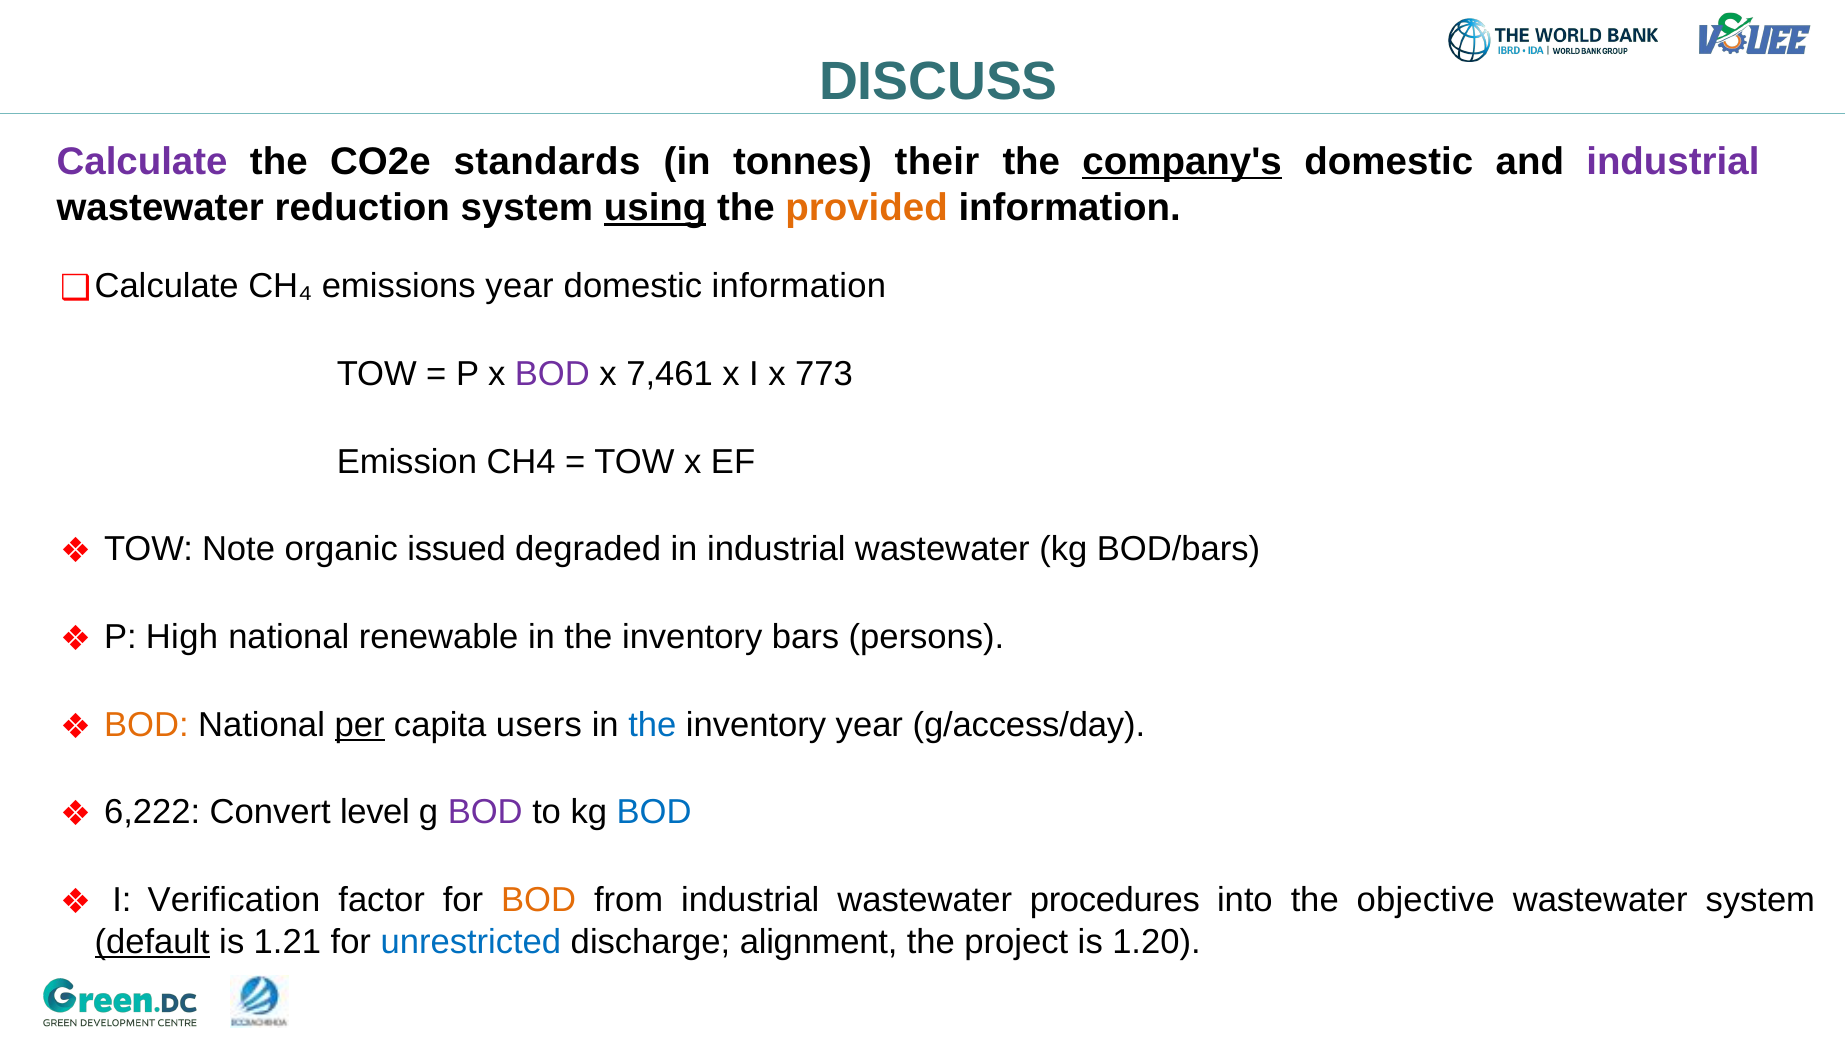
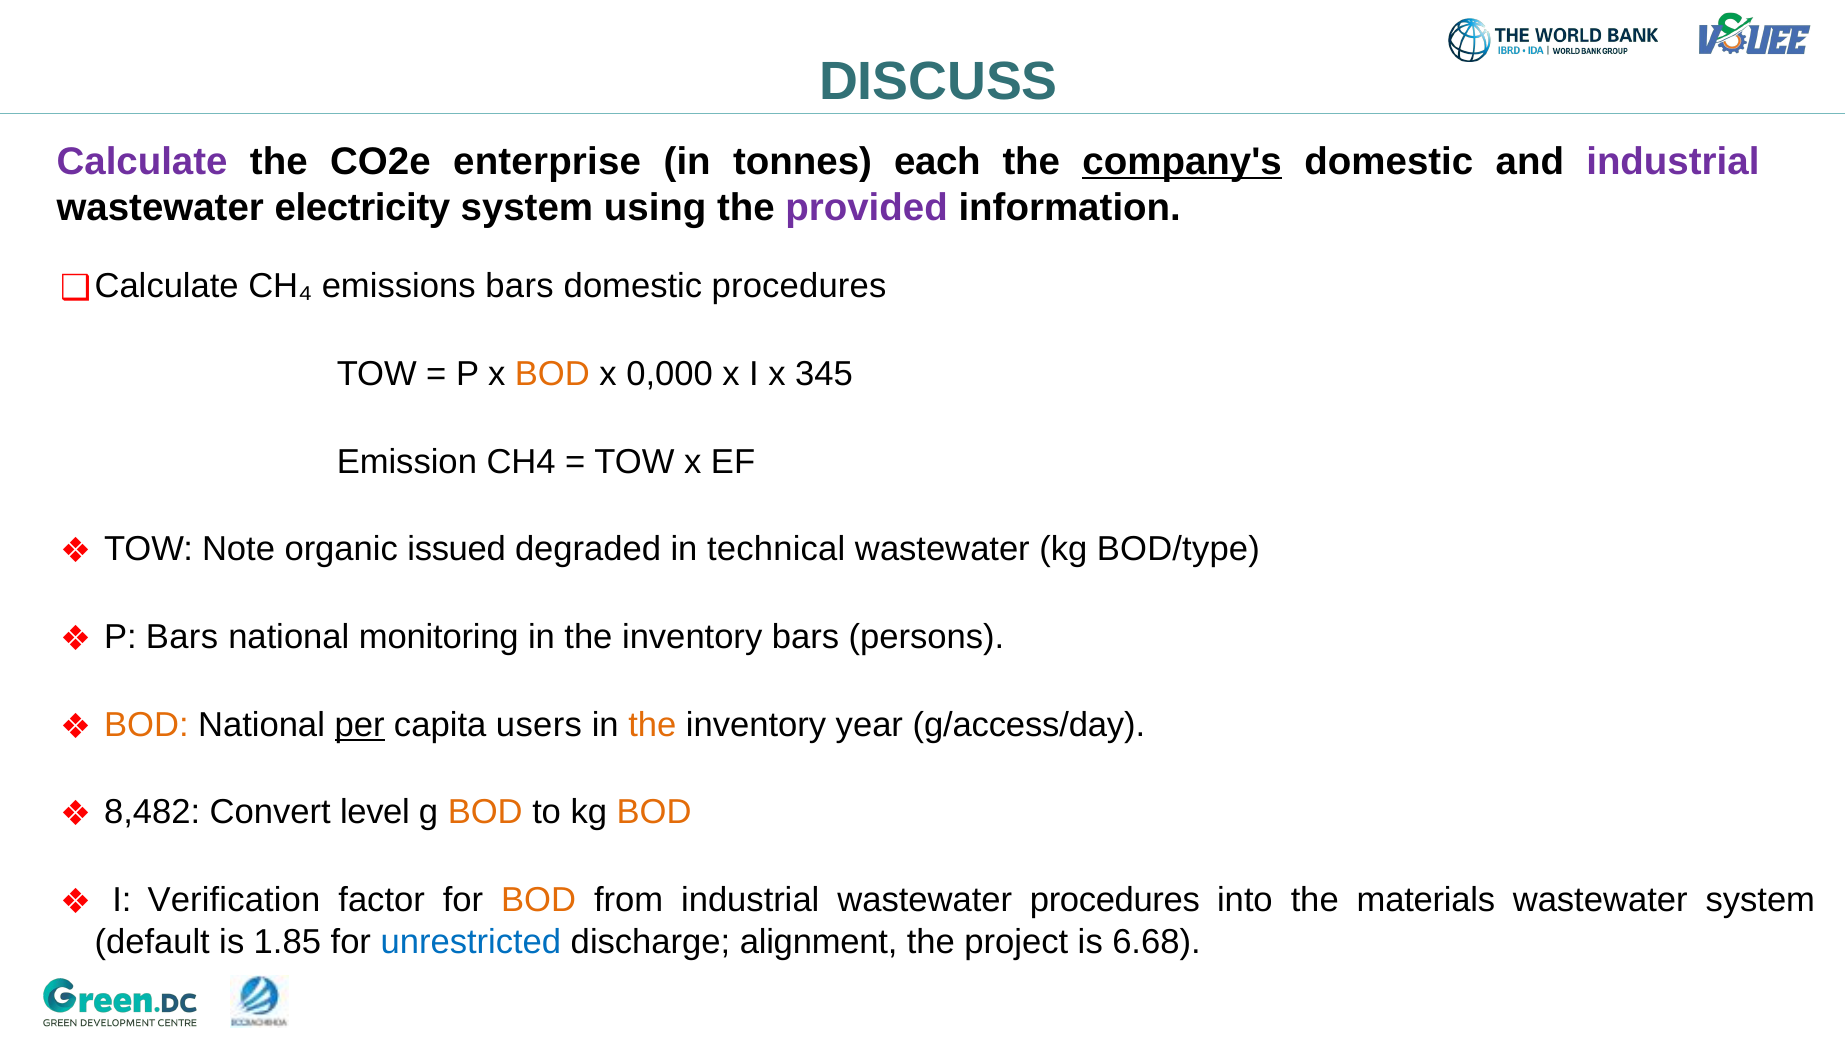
standards: standards -> enterprise (547, 162)
their: their -> each (937, 162)
reduction: reduction -> electricity (362, 208)
using underline: present -> none (655, 208)
provided colour: orange -> purple (867, 208)
emissions year: year -> bars (520, 286)
domestic information: information -> procedures (799, 286)
BOD colour: purple -> orange (552, 374)
7,461: 7,461 -> 0,000 (670, 374)
773: 773 -> 345 (824, 374)
in industrial: industrial -> technical (776, 549)
BOD/bars: BOD/bars -> BOD/type (1178, 549)
P High: High -> Bars (182, 637)
renewable: renewable -> monitoring (439, 637)
the colour: blue -> orange (652, 725)
6,222: 6,222 -> 8,482 (152, 812)
BOD colour: purple -> orange (485, 812)
BOD colour: blue -> orange (654, 812)
objective: objective -> materials (1426, 900)
default underline: present -> none (152, 942)
1.21: 1.21 -> 1.85 (287, 942)
1.20: 1.20 -> 6.68 (1156, 942)
